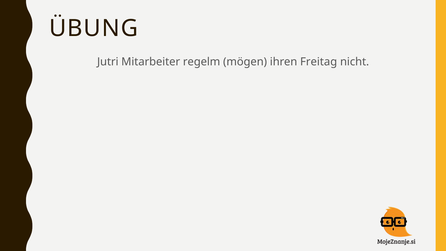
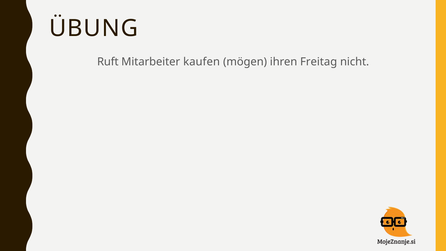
Jutri: Jutri -> Ruft (108, 62)
regelm: regelm -> kaufen (202, 62)
